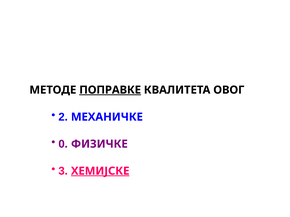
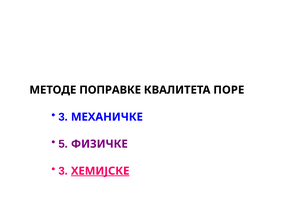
ПОПРАВКЕ underline: present -> none (110, 90)
ОВОГ: ОВОГ -> ПОРЕ (229, 90)
2: 2 -> 3 (63, 117)
0: 0 -> 5 (63, 144)
